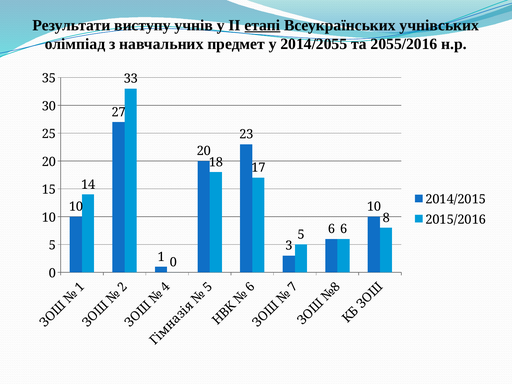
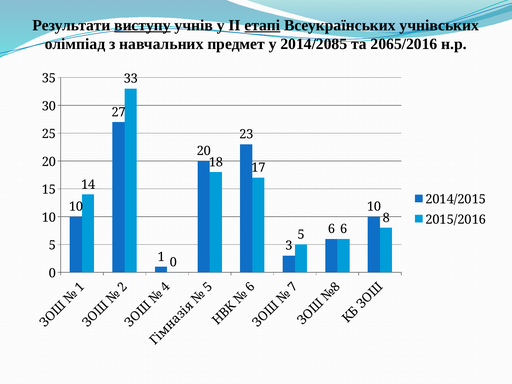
виступу underline: none -> present (142, 25)
2014/2055: 2014/2055 -> 2014/2085 (314, 44)
2055/2016: 2055/2016 -> 2065/2016 (404, 44)
